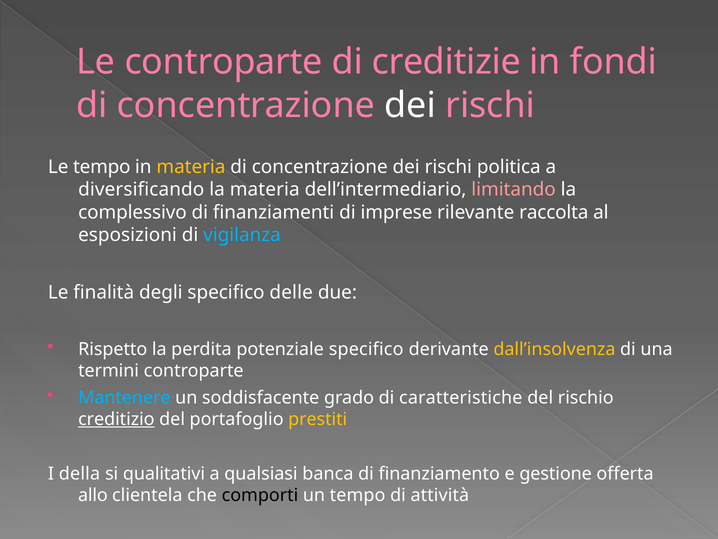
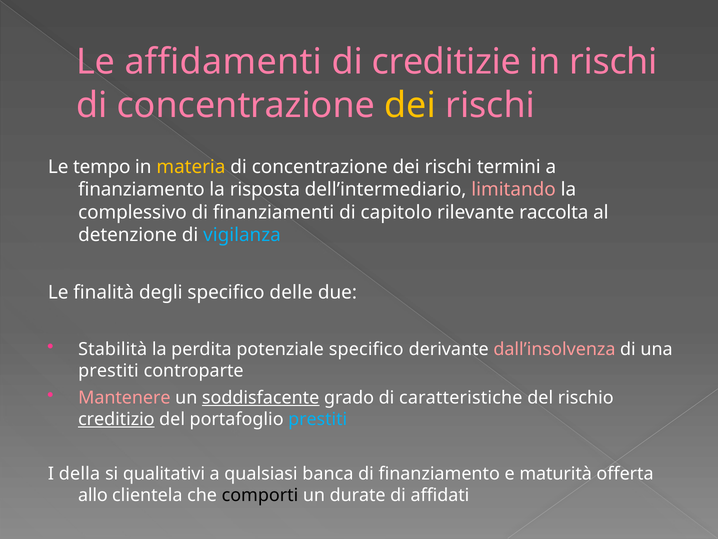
Le controparte: controparte -> affidamenti (223, 62)
in fondi: fondi -> rischi (613, 62)
dei colour: white -> yellow (410, 105)
politica: politica -> termini (509, 167)
diversificando: diversificando -> finanziamento (141, 189)
la materia: materia -> risposta (265, 189)
imprese: imprese -> capitolo (396, 212)
esposizioni: esposizioni -> detenzione (128, 235)
Rispetto: Rispetto -> Stabilità (113, 349)
dall’insolvenza colour: yellow -> pink (554, 349)
termini: termini -> prestiti (108, 370)
Mantenere colour: light blue -> pink (124, 397)
soddisfacente underline: none -> present (261, 397)
prestiti colour: yellow -> light blue (318, 419)
gestione: gestione -> maturità (556, 473)
un tempo: tempo -> durate (358, 495)
attività: attività -> affidati (440, 495)
